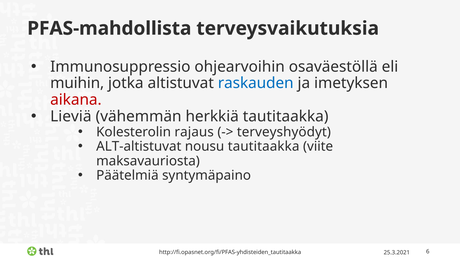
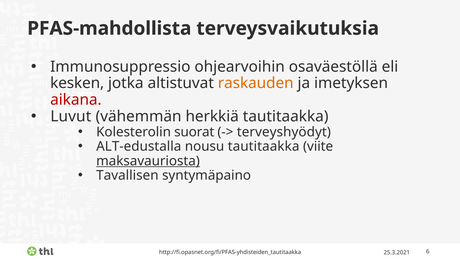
muihin: muihin -> kesken (77, 83)
raskauden colour: blue -> orange (256, 83)
Lieviä: Lieviä -> Luvut (71, 116)
rajaus: rajaus -> suorat (194, 132)
ALT-altistuvat: ALT-altistuvat -> ALT-edustalla (139, 146)
maksavauriosta underline: none -> present (148, 161)
Päätelmiä: Päätelmiä -> Tavallisen (127, 175)
